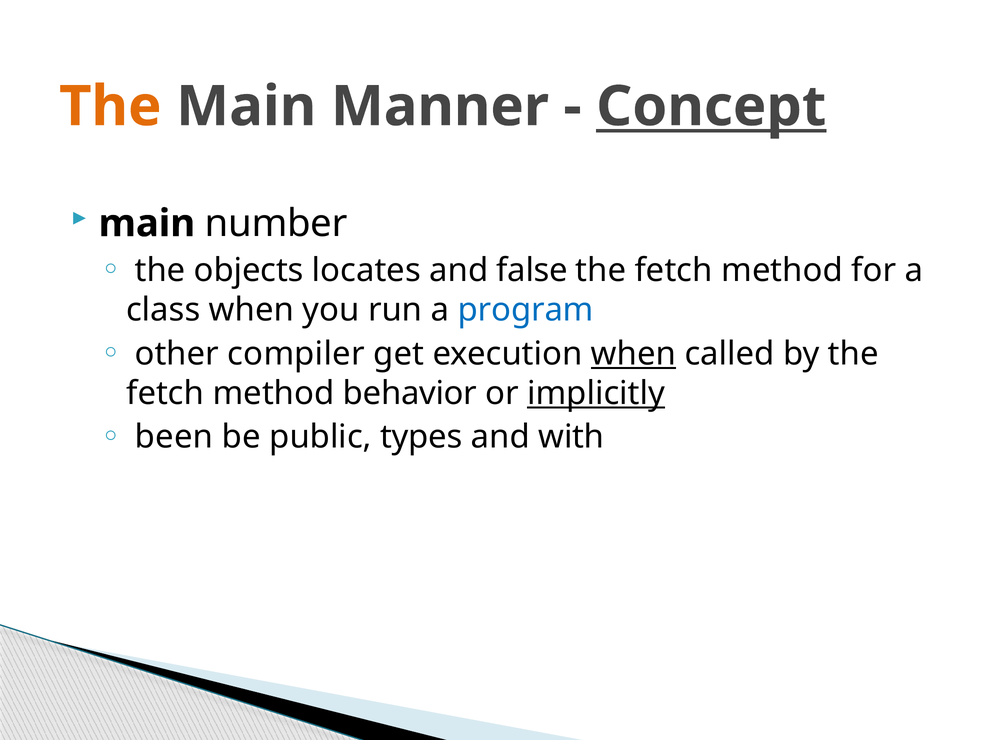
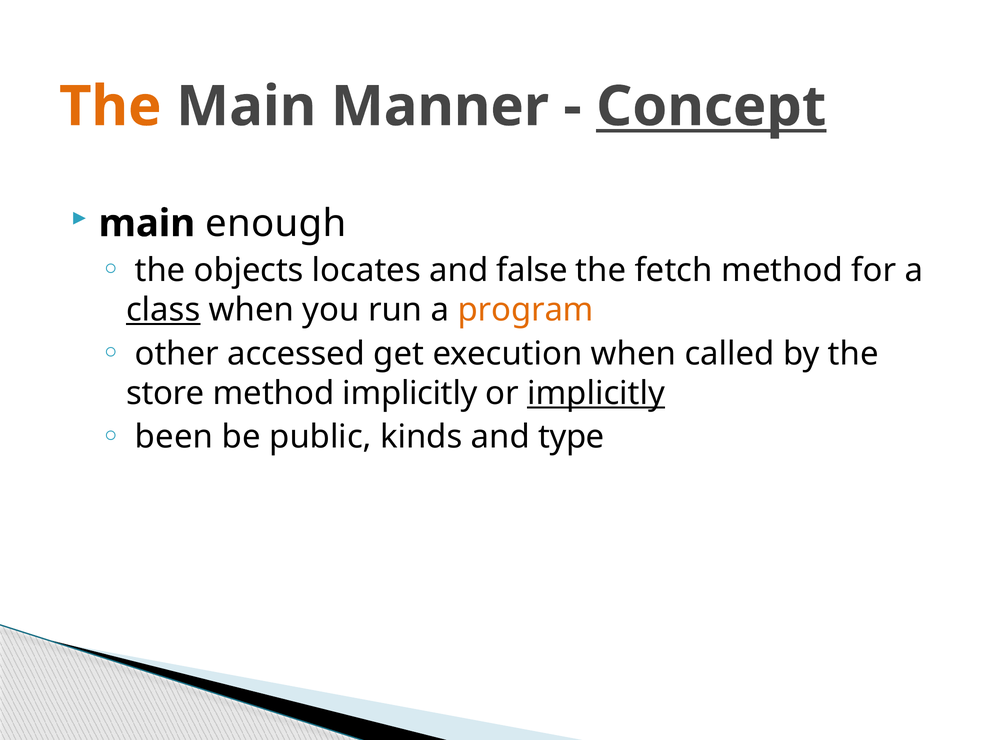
number: number -> enough (276, 224)
class underline: none -> present (163, 310)
program colour: blue -> orange (526, 310)
compiler: compiler -> accessed (296, 354)
when underline: present -> none (633, 354)
fetch: fetch -> store (165, 393)
method behavior: behavior -> implicitly (410, 393)
types: types -> kinds (421, 437)
with: with -> type (571, 437)
